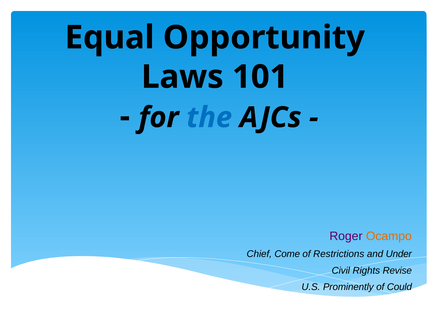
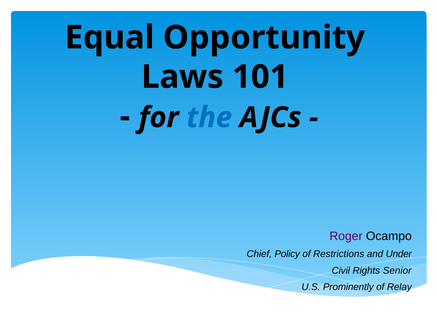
Ocampo colour: orange -> black (389, 236)
Come: Come -> Policy (287, 254)
Revise: Revise -> Senior (397, 270)
Could: Could -> Relay (399, 287)
